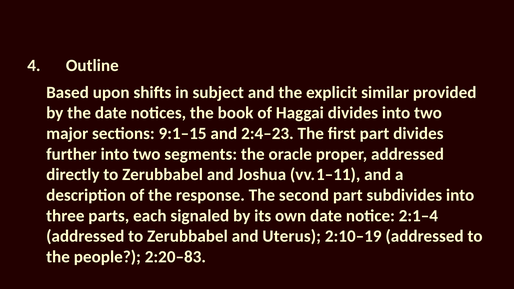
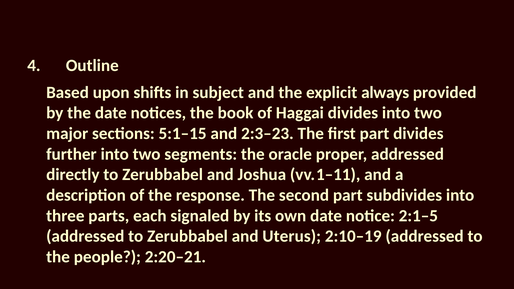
similar: similar -> always (385, 92)
9:1–15: 9:1–15 -> 5:1–15 (183, 134)
2:4–23: 2:4–23 -> 2:3–23 (267, 134)
2:1–4: 2:1–4 -> 2:1–5 (418, 216)
2:20–83: 2:20–83 -> 2:20–21 (175, 257)
